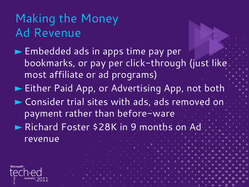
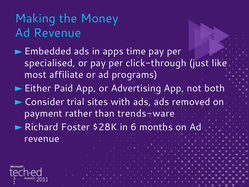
bookmarks: bookmarks -> specialised (50, 63)
before-ware: before-ware -> trends-ware (146, 113)
9: 9 -> 6 (134, 127)
